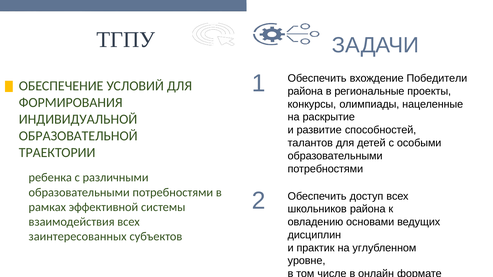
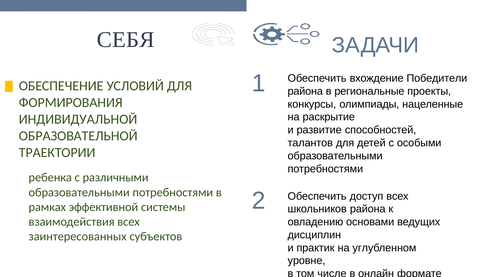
ТГПУ: ТГПУ -> СЕБЯ (126, 40)
